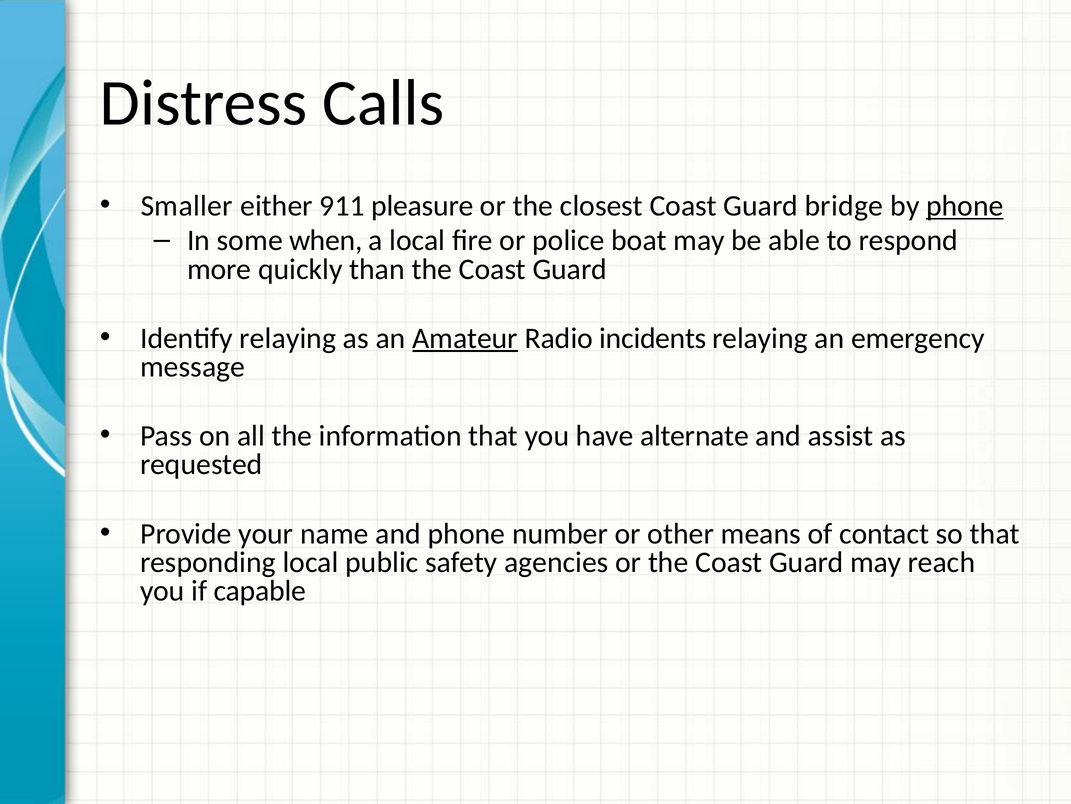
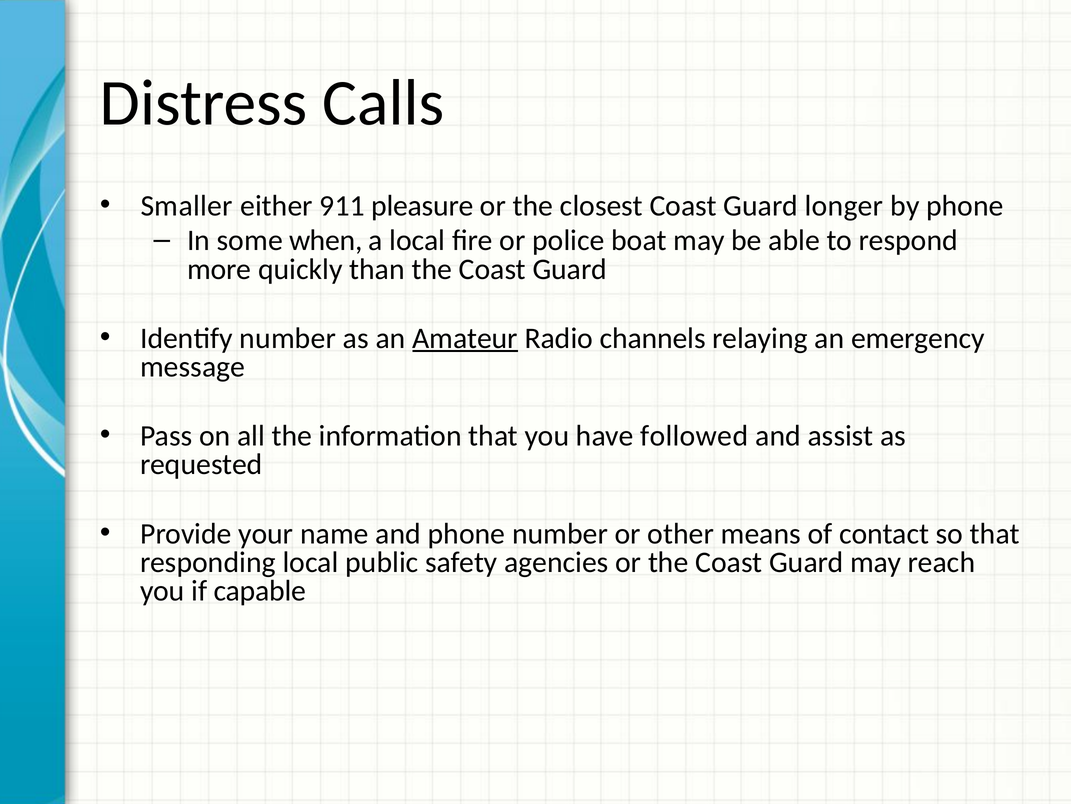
bridge: bridge -> longer (844, 206)
phone underline: present -> none (965, 206)
Identify relaying: relaying -> number (288, 338)
incidents: incidents -> channels (653, 338)
alternate: alternate -> followed (694, 436)
